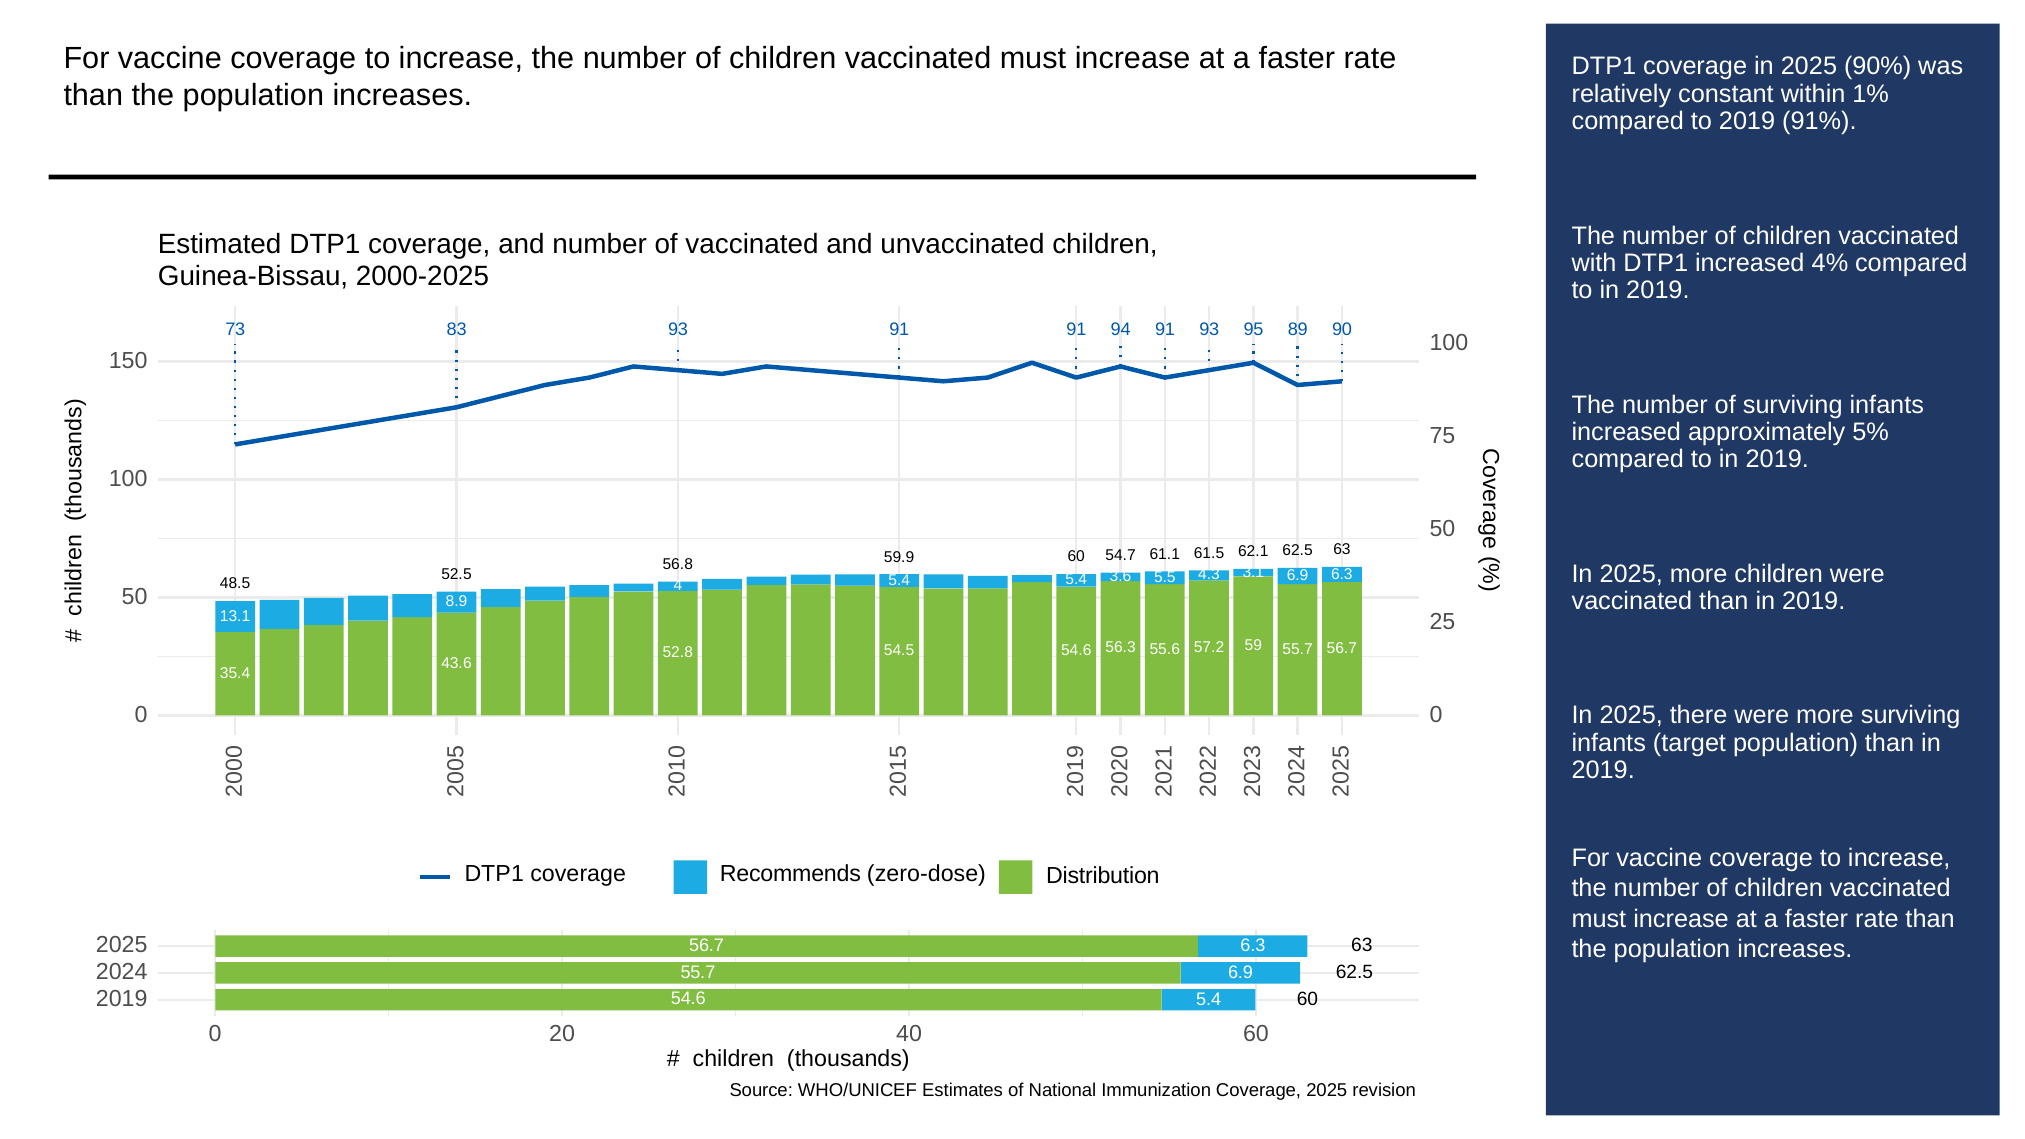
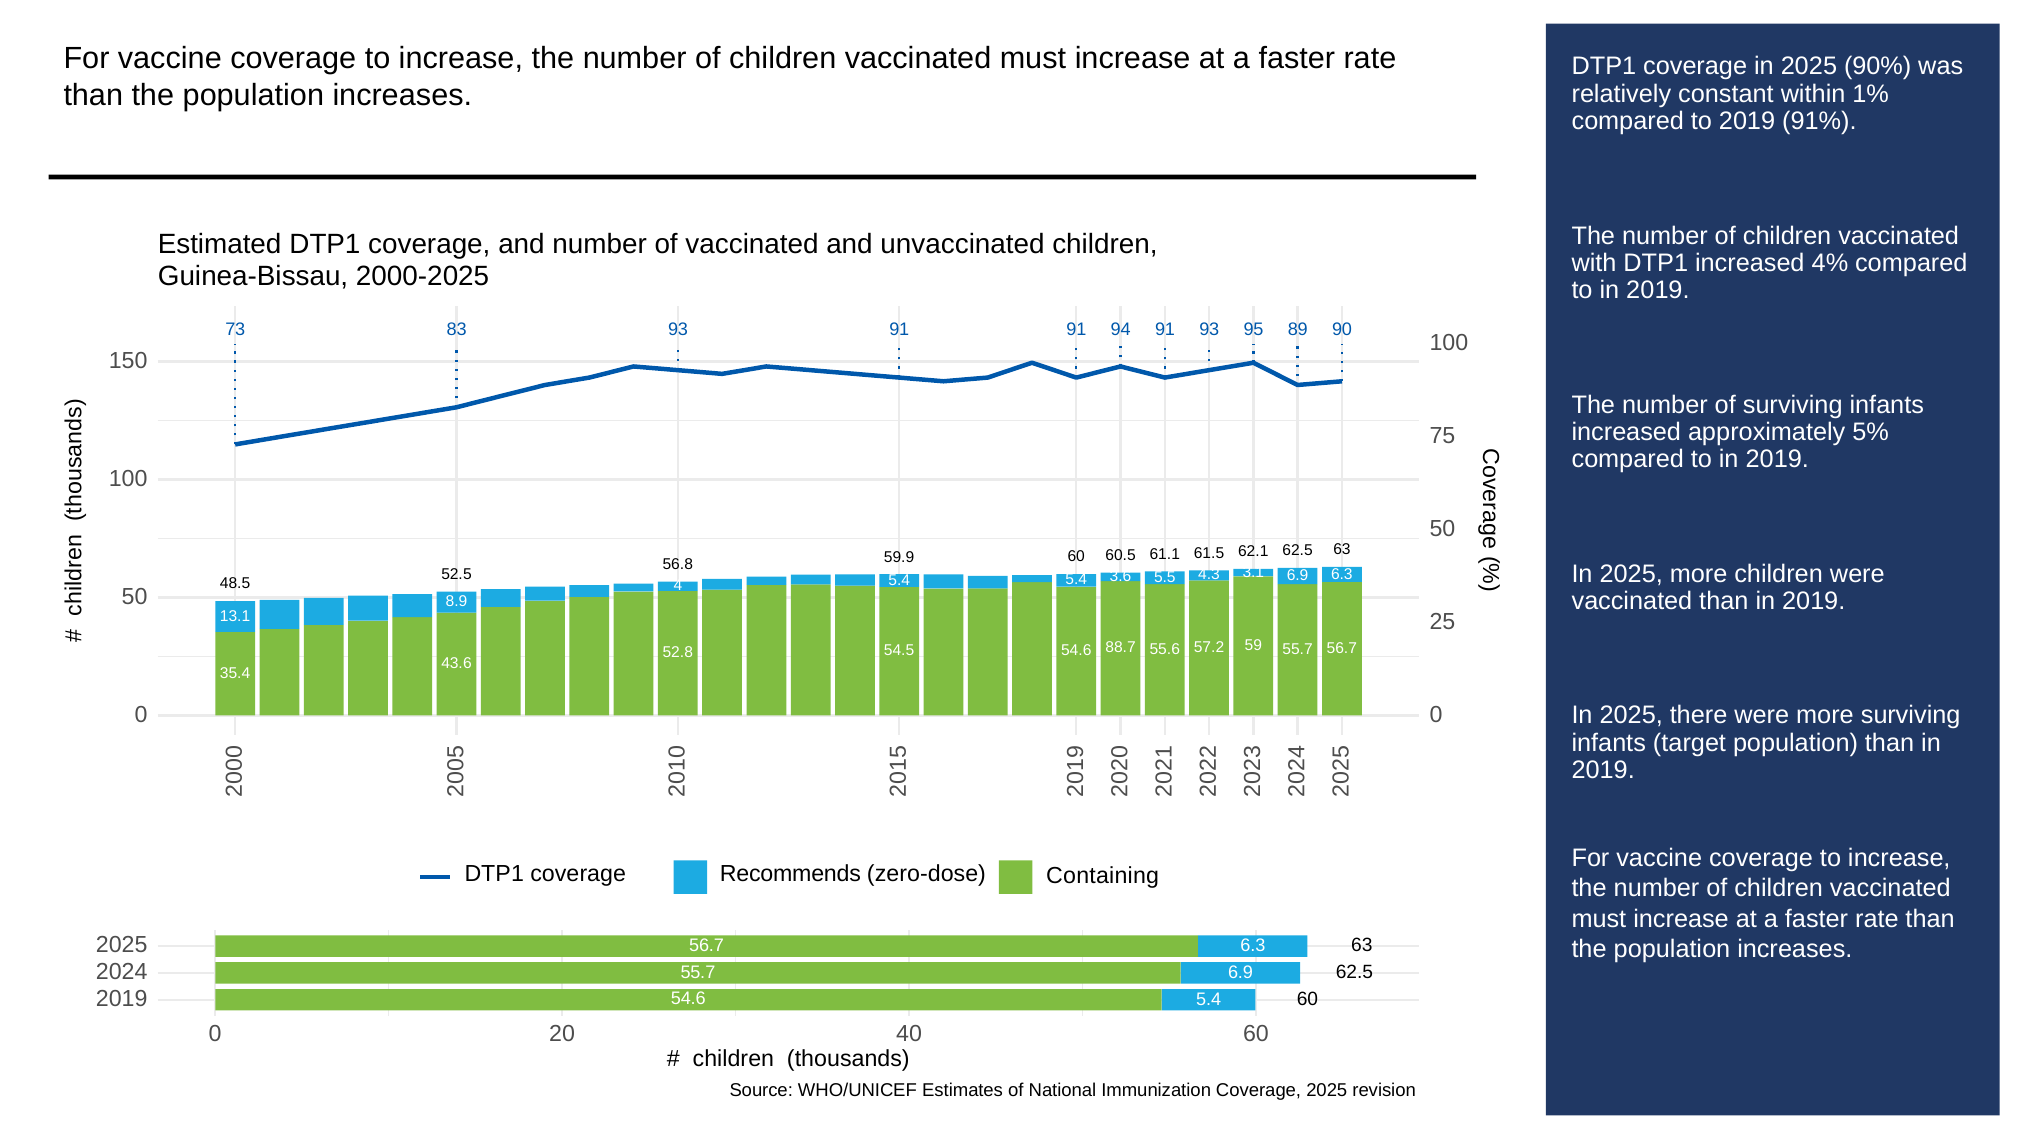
54.7: 54.7 -> 60.5 (1121, 555)
56.3: 56.3 -> 88.7 (1121, 648)
Distribution: Distribution -> Containing (1103, 876)
